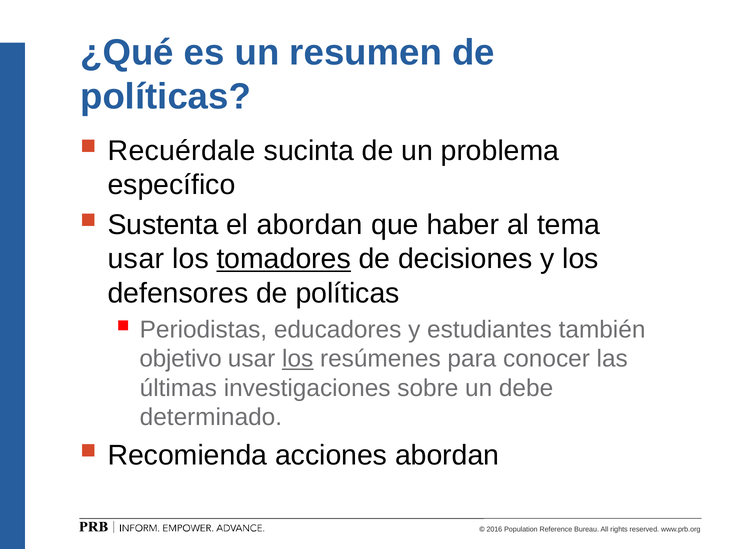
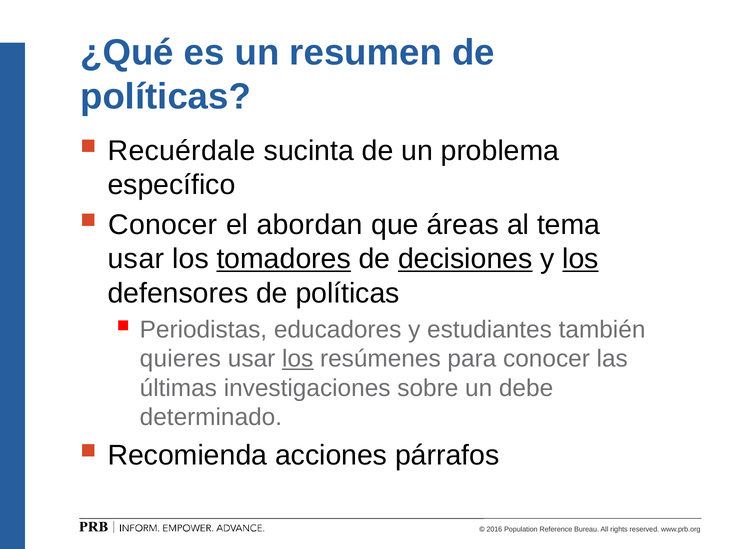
Sustenta: Sustenta -> Conocer (163, 225)
haber: haber -> áreas (463, 225)
decisiones underline: none -> present (465, 259)
los underline: none -> present (580, 259)
objetivo: objetivo -> quieres (180, 359)
acciones abordan: abordan -> párrafos (447, 455)
